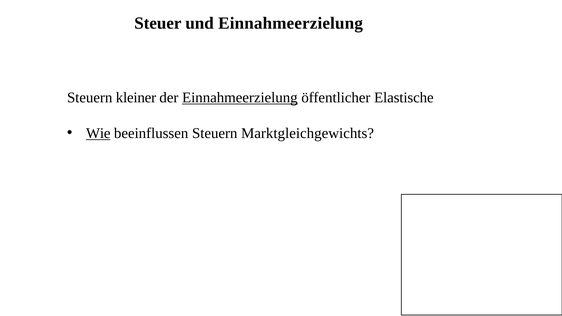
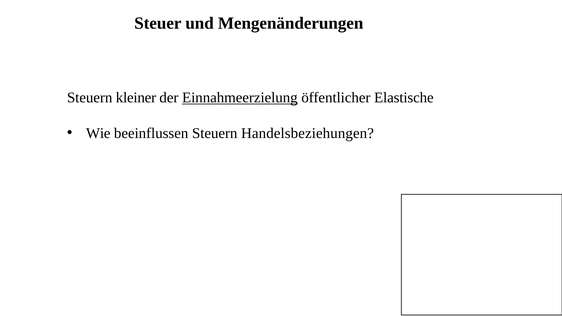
und Einnahmeerzielung: Einnahmeerzielung -> Mengenänderungen (291, 23)
Wie underline: present -> none (98, 133)
Marktgleichgewichts: Marktgleichgewichts -> Handelsbeziehungen (307, 133)
